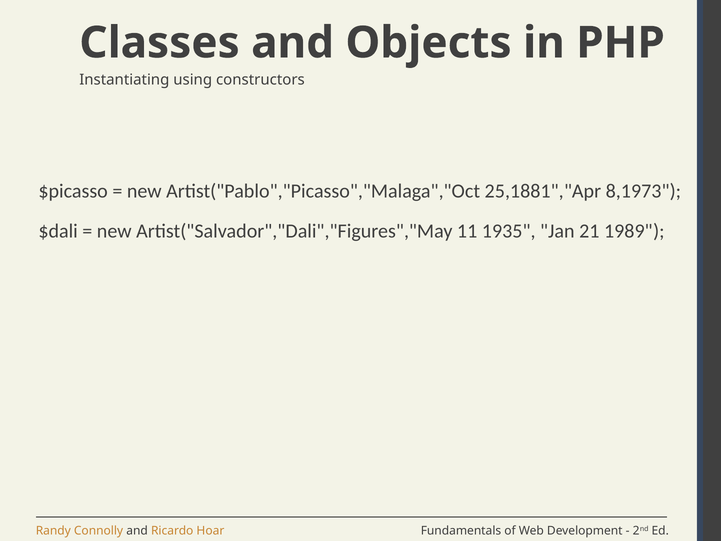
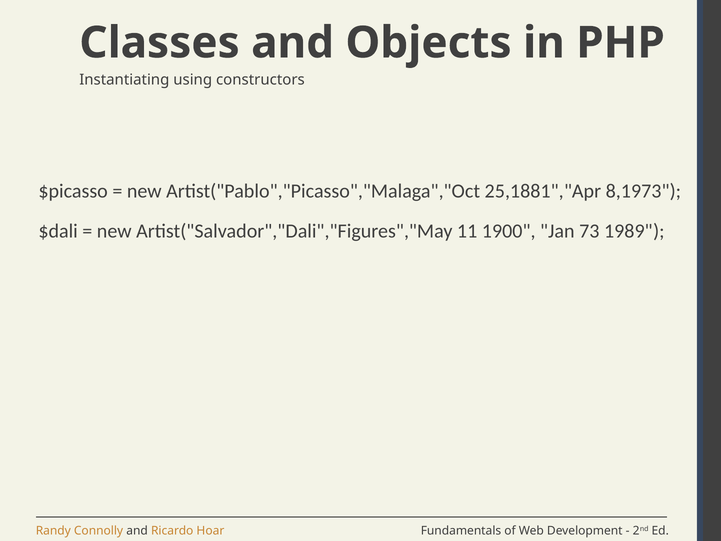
1935: 1935 -> 1900 (509, 231)
21: 21 -> 73 (589, 231)
